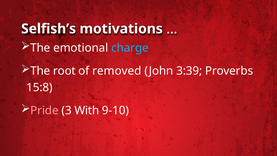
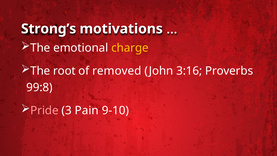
Selfish’s: Selfish’s -> Strong’s (49, 29)
charge colour: light blue -> yellow (130, 48)
3:39: 3:39 -> 3:16 (189, 71)
15:8: 15:8 -> 99:8 (39, 87)
With: With -> Pain (87, 110)
